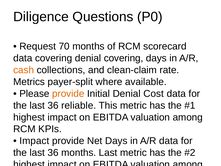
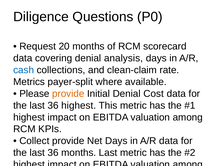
70: 70 -> 20 (64, 46)
denial covering: covering -> analysis (124, 58)
cash colour: orange -> blue (24, 70)
36 reliable: reliable -> highest (79, 105)
Impact: Impact -> Collect (34, 141)
